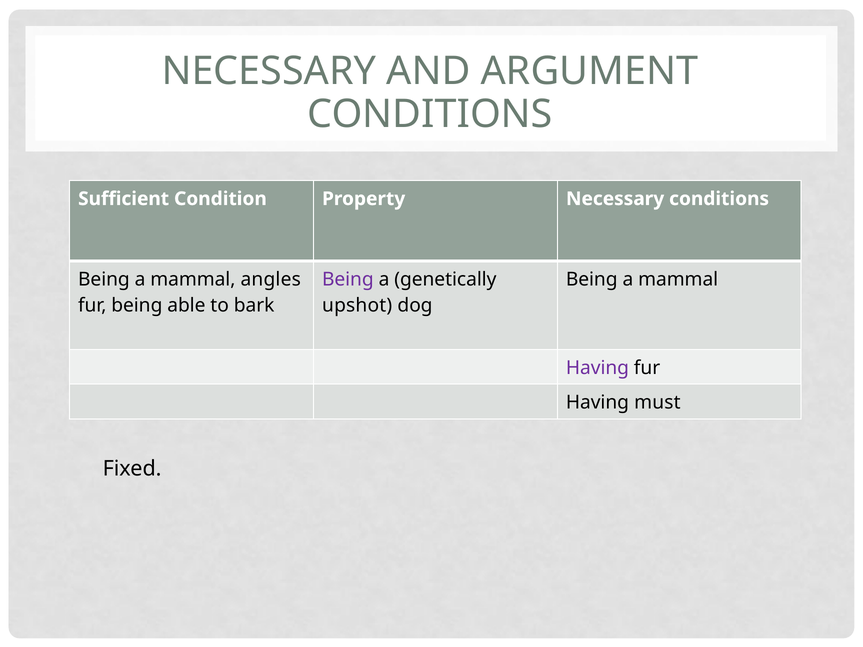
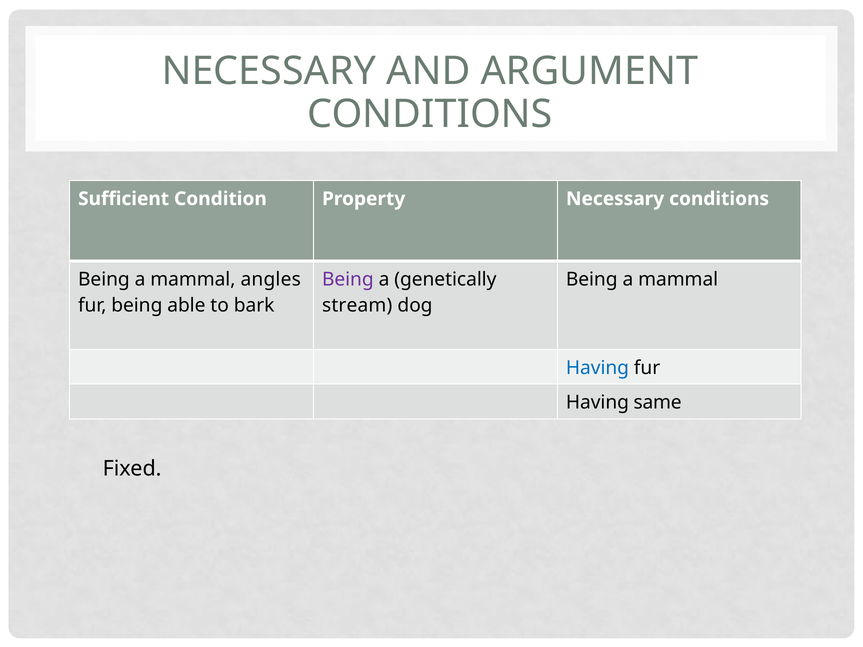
upshot: upshot -> stream (357, 306)
Having colour: purple -> blue (597, 368)
must: must -> same (658, 403)
